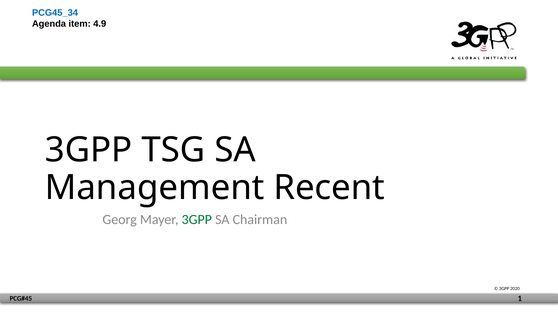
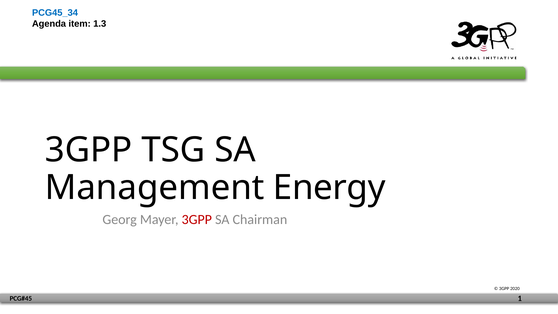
4.9: 4.9 -> 1.3 (100, 24)
Recent: Recent -> Energy (329, 188)
3GPP colour: green -> red (197, 220)
